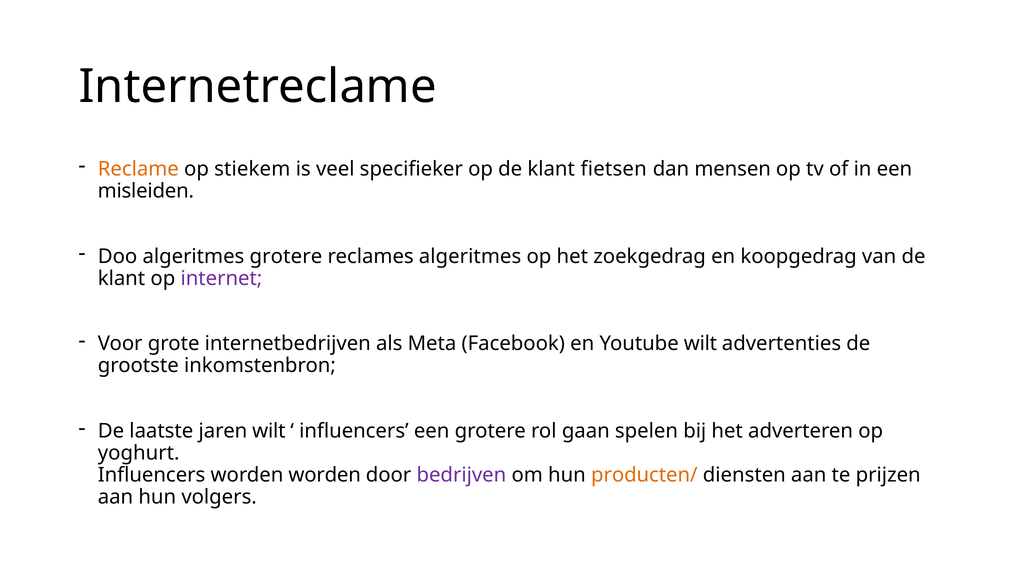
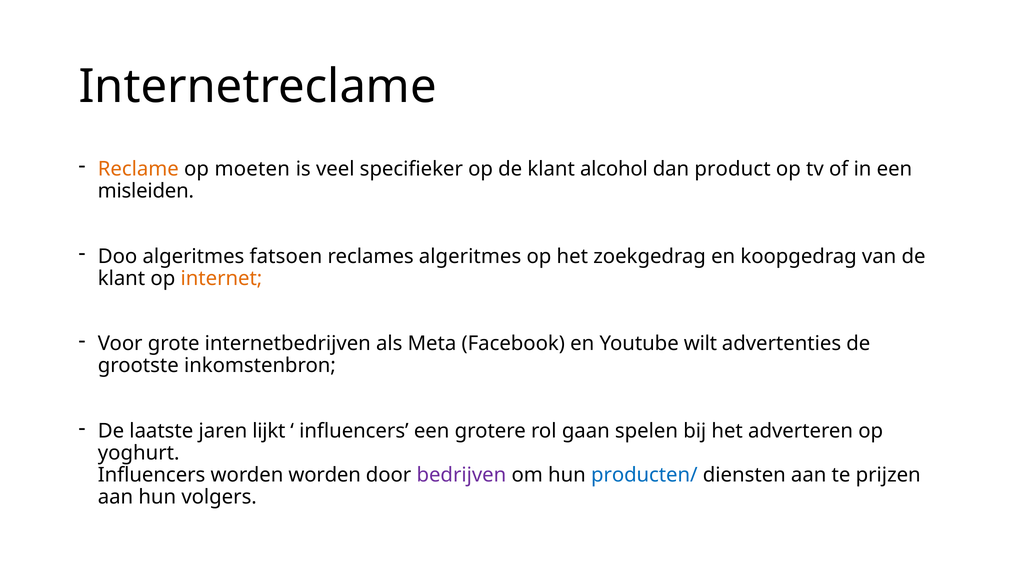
stiekem: stiekem -> moeten (252, 169)
fietsen: fietsen -> alcohol (614, 169)
mensen: mensen -> product (733, 169)
algeritmes grotere: grotere -> fatsoen (286, 256)
internet colour: purple -> orange (221, 278)
jaren wilt: wilt -> lijkt (269, 431)
producten/ colour: orange -> blue (644, 476)
